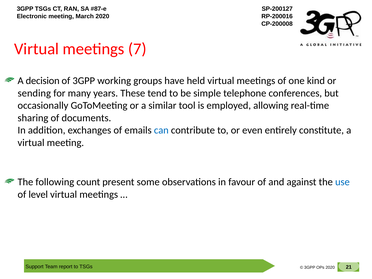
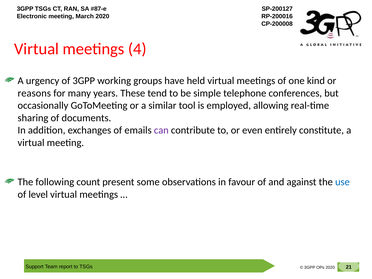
7: 7 -> 4 (137, 49)
decision: decision -> urgency (43, 81)
sending: sending -> reasons (34, 93)
can colour: blue -> purple (161, 130)
